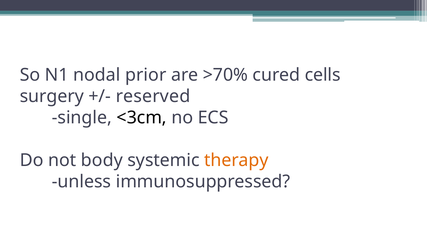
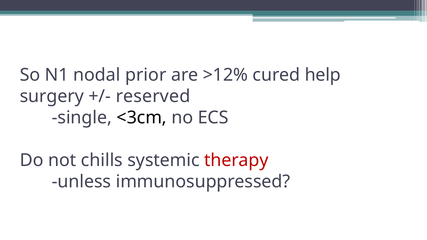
>70%: >70% -> >12% (225, 75)
cells: cells -> help (323, 75)
body: body -> chills (102, 160)
therapy colour: orange -> red (236, 160)
